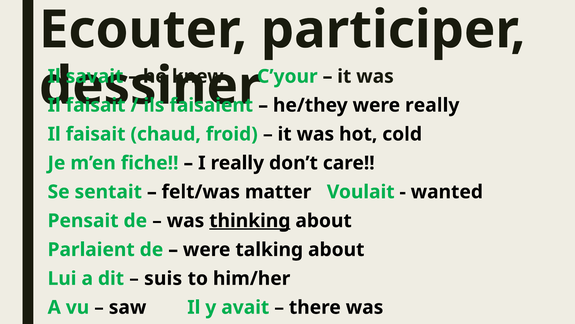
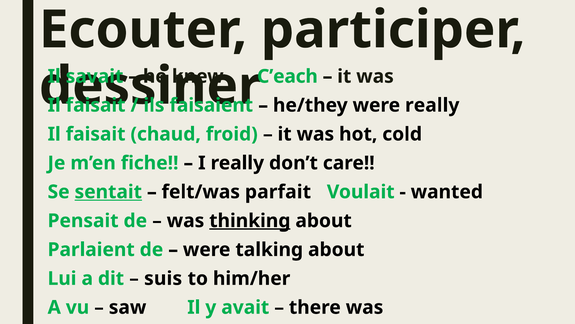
C’your: C’your -> C’each (287, 76)
sentait underline: none -> present (108, 192)
matter: matter -> parfait (278, 192)
